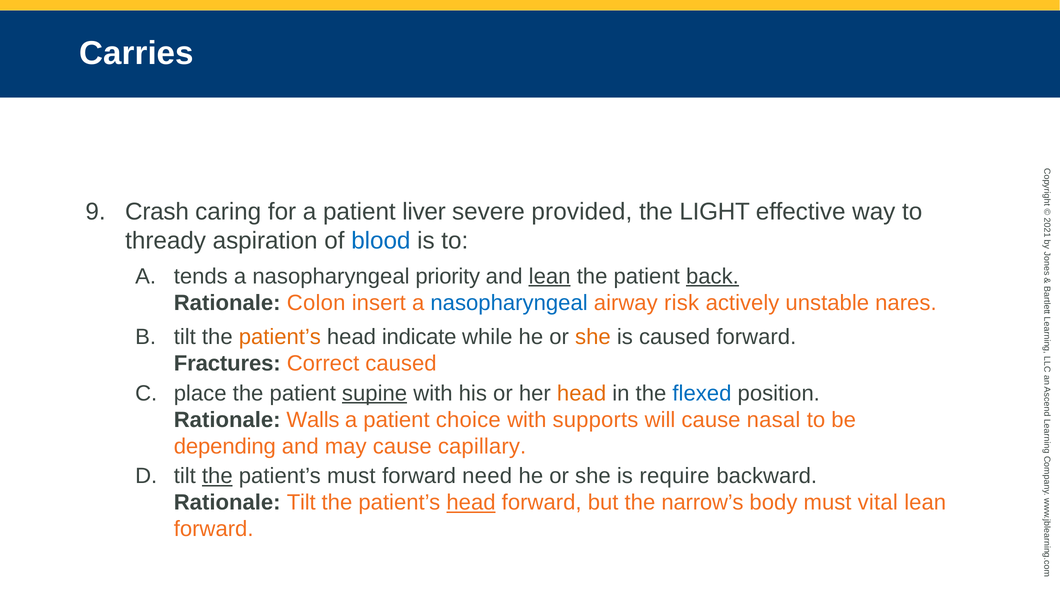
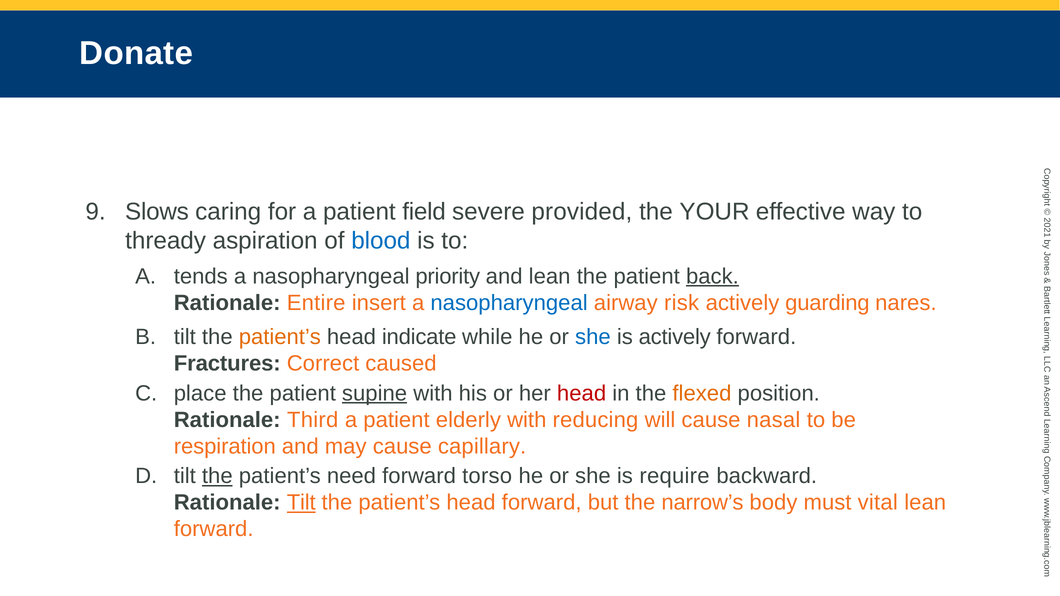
Carries: Carries -> Donate (136, 53)
Crash: Crash -> Slows (157, 212)
liver: liver -> field (424, 212)
LIGHT: LIGHT -> YOUR (715, 212)
lean underline: present -> none (550, 276)
Colon: Colon -> Entire (316, 303)
unstable: unstable -> guarding (827, 303)
she colour: orange -> blue (593, 337)
is caused: caused -> actively (675, 337)
head colour: orange -> red (582, 393)
flexed colour: blue -> orange (702, 393)
Walls: Walls -> Third (313, 420)
choice: choice -> elderly (468, 420)
supports: supports -> reducing (595, 420)
depending: depending -> respiration (225, 446)
patient’s must: must -> need (351, 476)
need: need -> torso (487, 476)
Tilt underline: none -> present (301, 503)
head underline: present -> none (471, 503)
